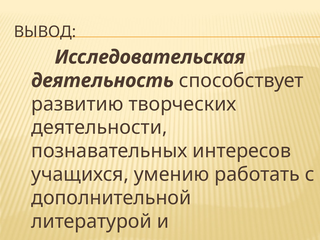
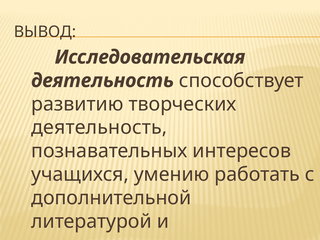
деятельности: деятельности -> деятельность (99, 128)
